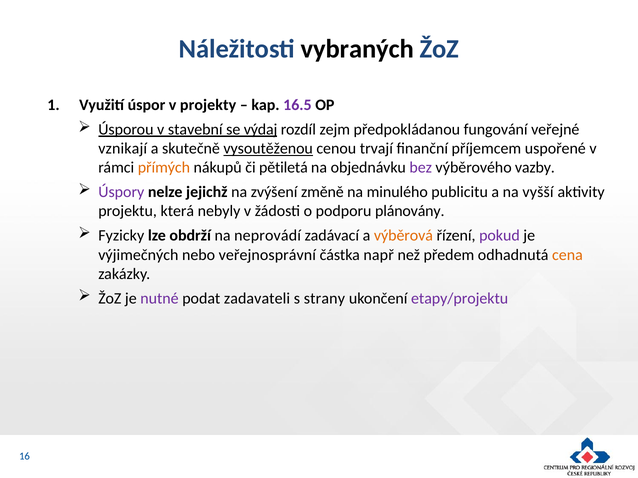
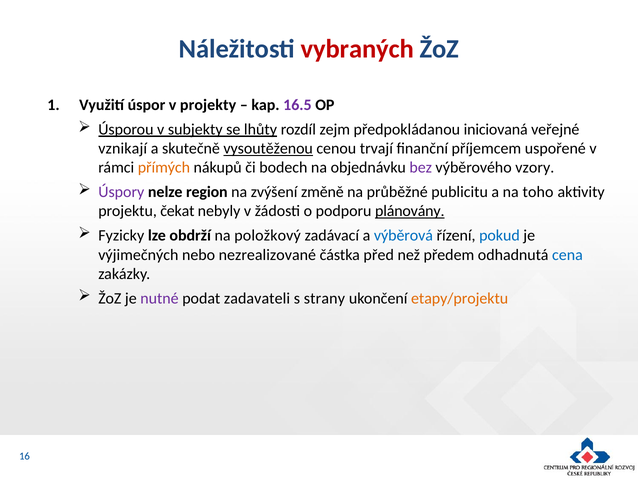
vybraných colour: black -> red (357, 49)
stavební: stavební -> subjekty (195, 130)
výdaj: výdaj -> lhůty (260, 130)
fungování: fungování -> iniciovaná (496, 130)
pětiletá: pětiletá -> bodech (283, 168)
vazby: vazby -> vzory (535, 168)
jejichž: jejichž -> region (207, 192)
minulého: minulého -> průběžné (397, 192)
vyšší: vyšší -> toho (538, 192)
která: která -> čekat (177, 211)
plánovány underline: none -> present (410, 211)
neprovádí: neprovádí -> položkový (268, 236)
výběrová colour: orange -> blue (403, 236)
pokud colour: purple -> blue (499, 236)
veřejnosprávní: veřejnosprávní -> nezrealizované (267, 255)
např: např -> před (379, 255)
cena colour: orange -> blue (567, 255)
etapy/projektu colour: purple -> orange (460, 299)
